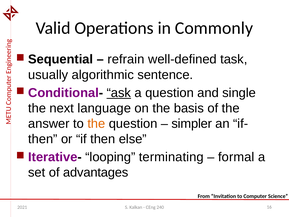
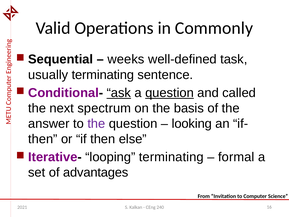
refrain: refrain -> weeks (126, 59)
usually algorithmic: algorithmic -> terminating (103, 75)
question underline: none -> present (170, 93)
single: single -> called (239, 93)
language: language -> spectrum (104, 108)
the colour: orange -> purple (96, 124)
simpler: simpler -> looking (192, 124)
